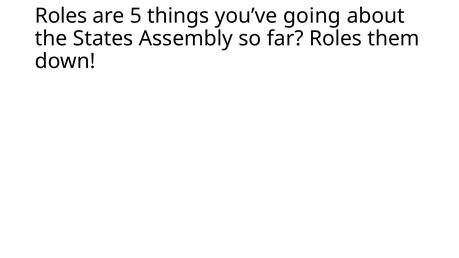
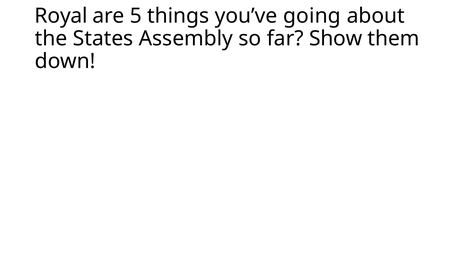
Roles: Roles -> Royal (61, 16)
far Roles: Roles -> Show (336, 39)
